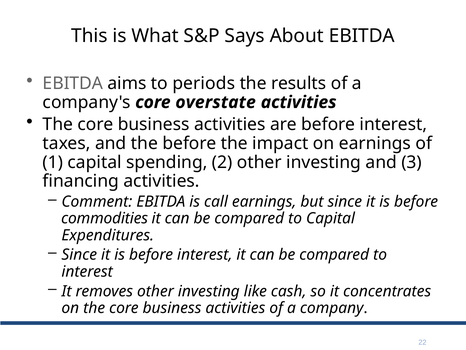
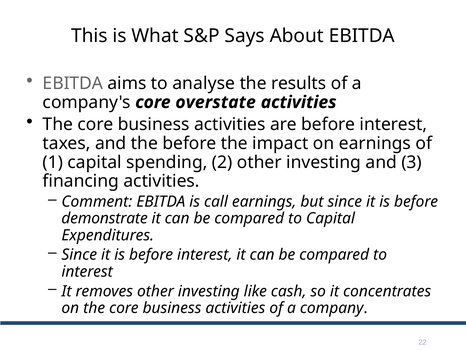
periods: periods -> analyse (204, 83)
commodities: commodities -> demonstrate (105, 218)
